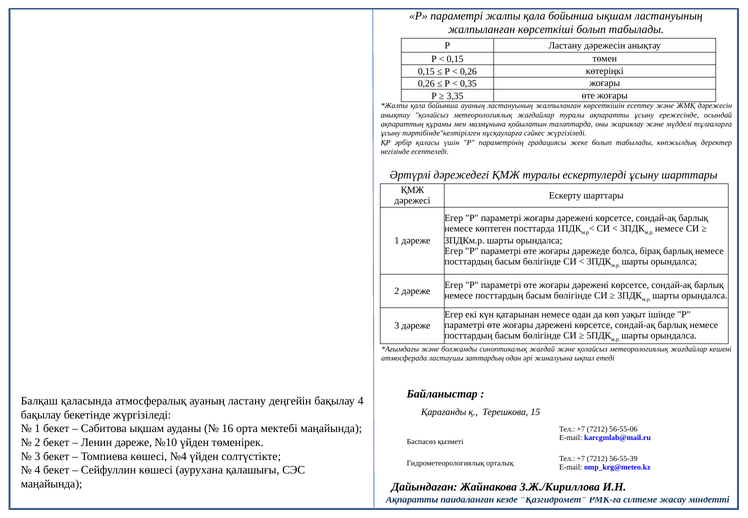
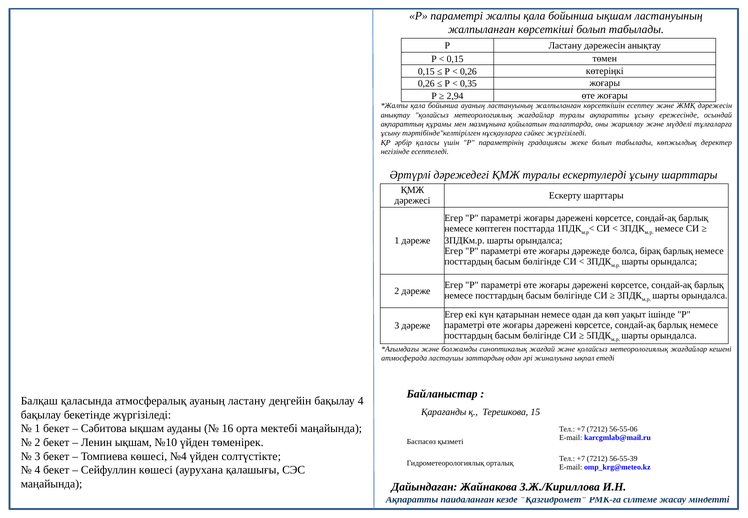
3,35: 3,35 -> 2,94 (455, 96)
Ленин дәреже: дәреже -> ықшам (133, 442)
